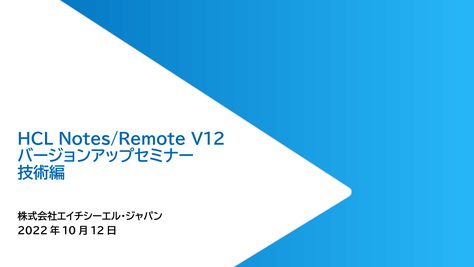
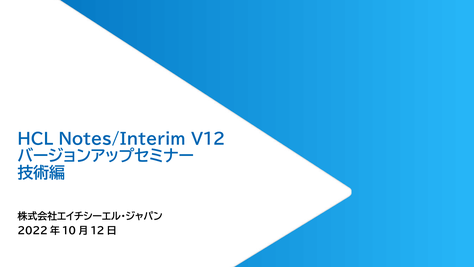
Notes/Remote: Notes/Remote -> Notes/Interim (122, 139)
